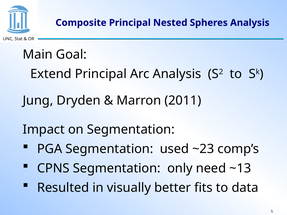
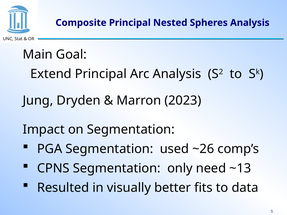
2011: 2011 -> 2023 (183, 101)
~23: ~23 -> ~26 (203, 149)
